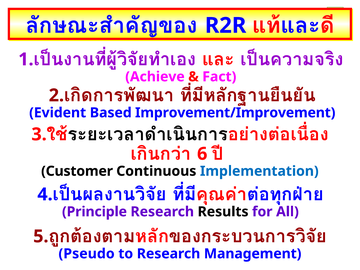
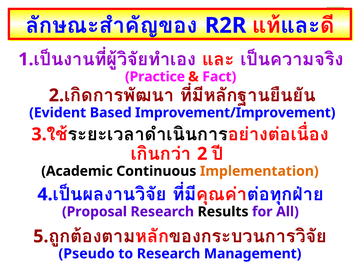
Achieve: Achieve -> Practice (155, 77)
6: 6 -> 2 (202, 154)
Customer: Customer -> Academic (77, 171)
Implementation colour: blue -> orange (259, 171)
Principle: Principle -> Proposal (94, 212)
